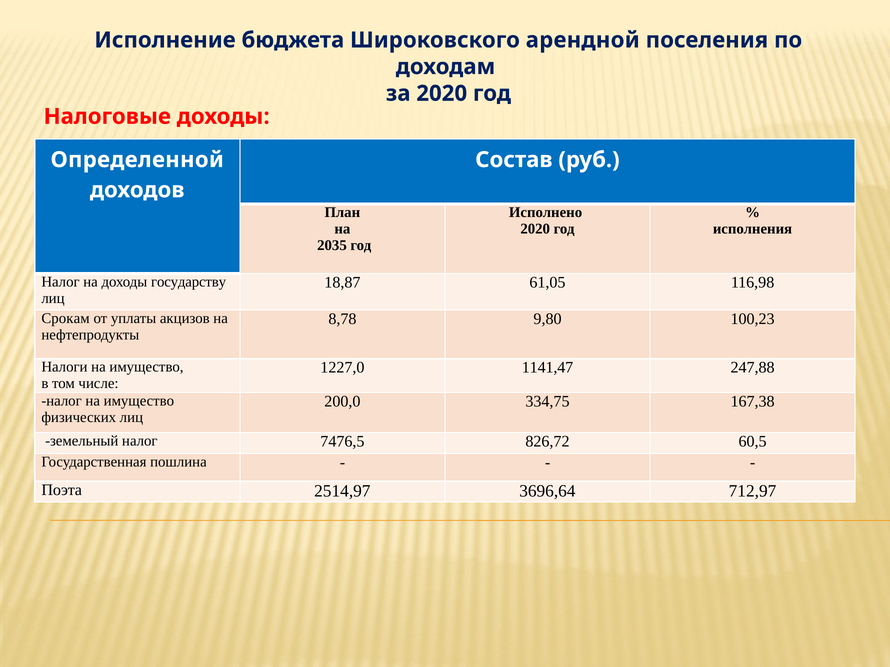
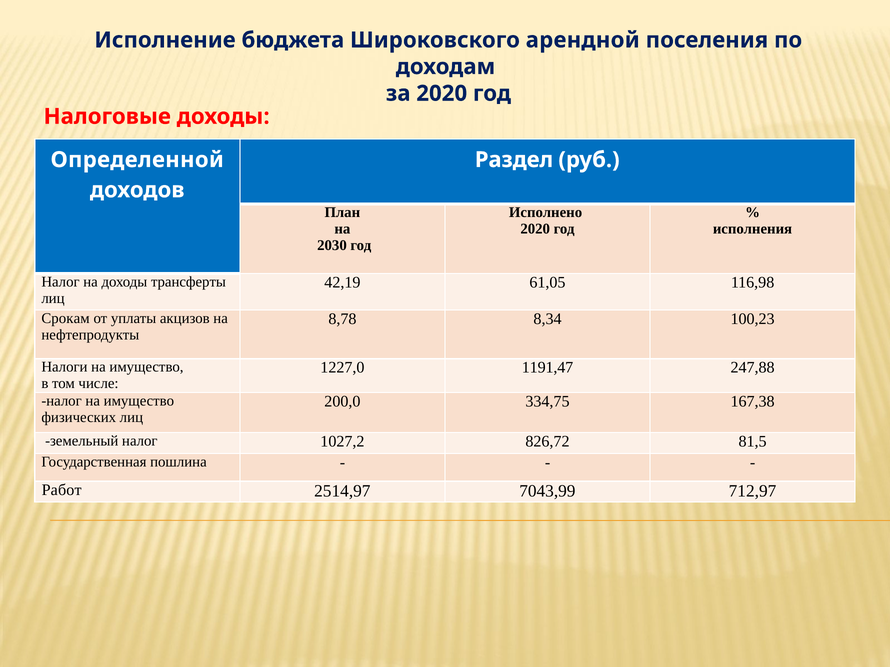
Состав: Состав -> Раздел (514, 160)
2035: 2035 -> 2030 (332, 246)
государству: государству -> трансферты (189, 282)
18,87: 18,87 -> 42,19 (342, 283)
9,80: 9,80 -> 8,34 (548, 319)
1141,47: 1141,47 -> 1191,47 (548, 368)
7476,5: 7476,5 -> 1027,2 (342, 442)
60,5: 60,5 -> 81,5 (753, 442)
Поэта: Поэта -> Работ (62, 491)
3696,64: 3696,64 -> 7043,99 (547, 491)
